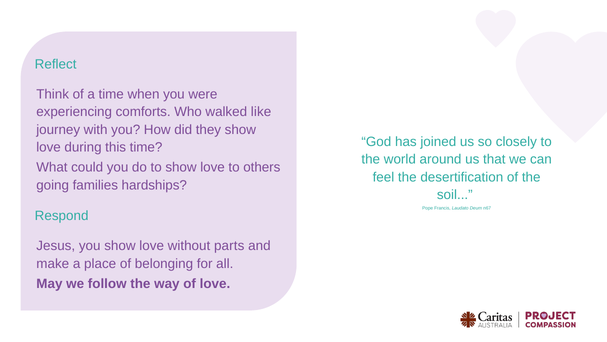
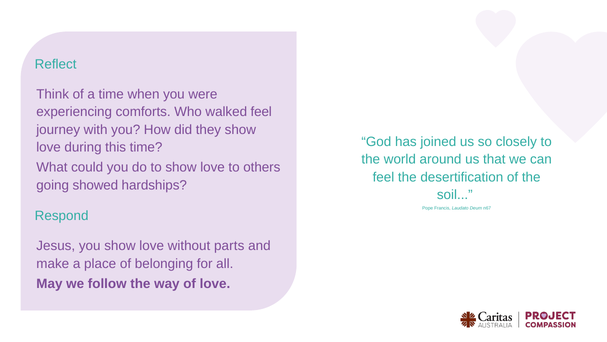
walked like: like -> feel (261, 112)
families: families -> showed (95, 185)
